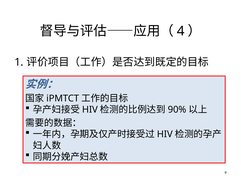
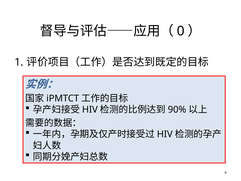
4: 4 -> 0 (181, 31)
